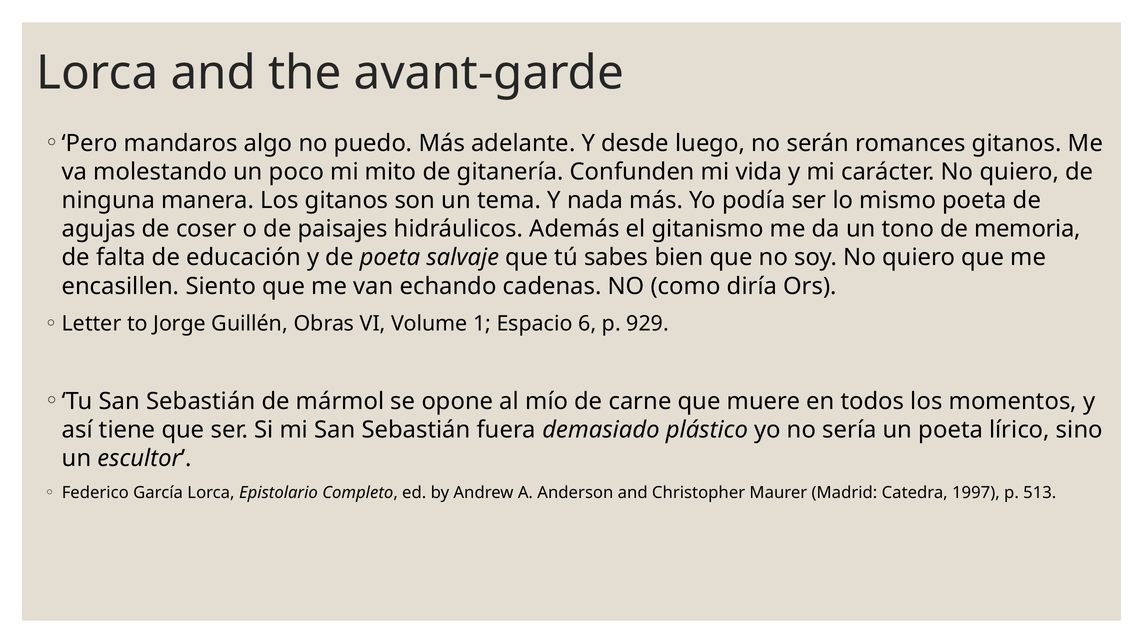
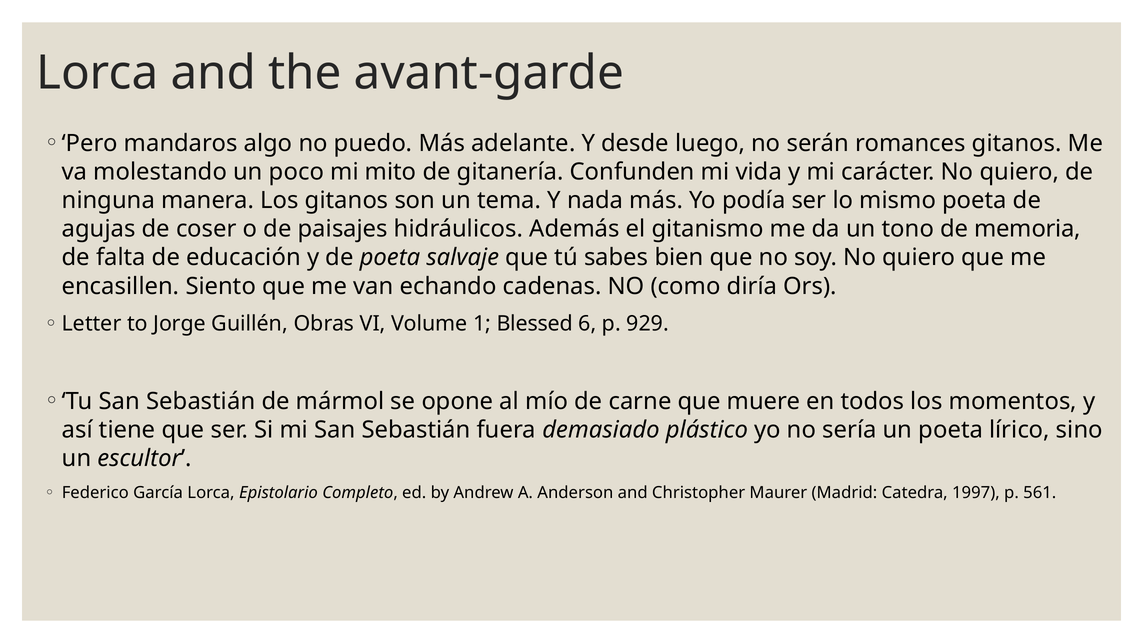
Espacio: Espacio -> Blessed (535, 324)
513: 513 -> 561 (1040, 493)
